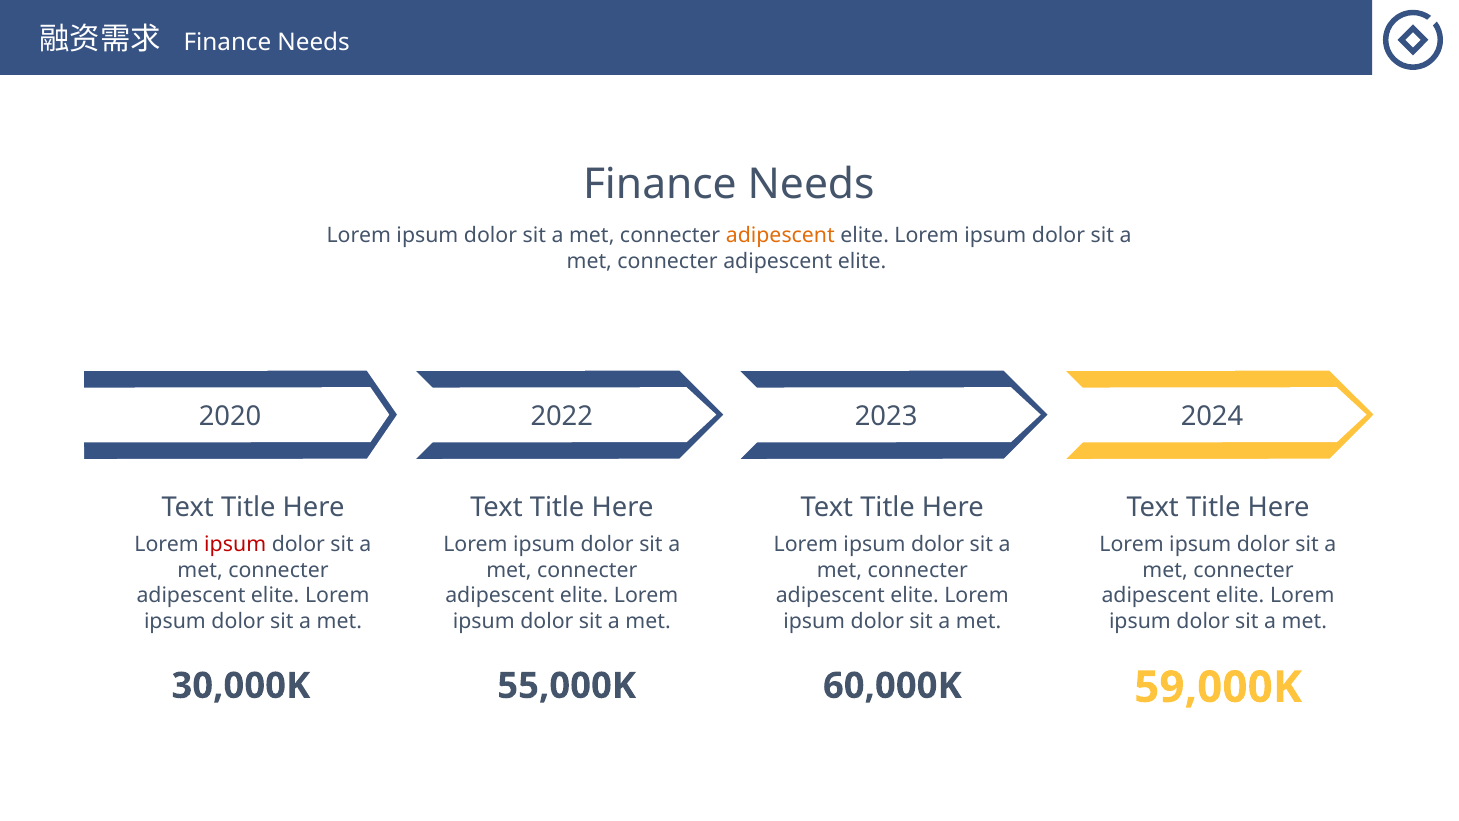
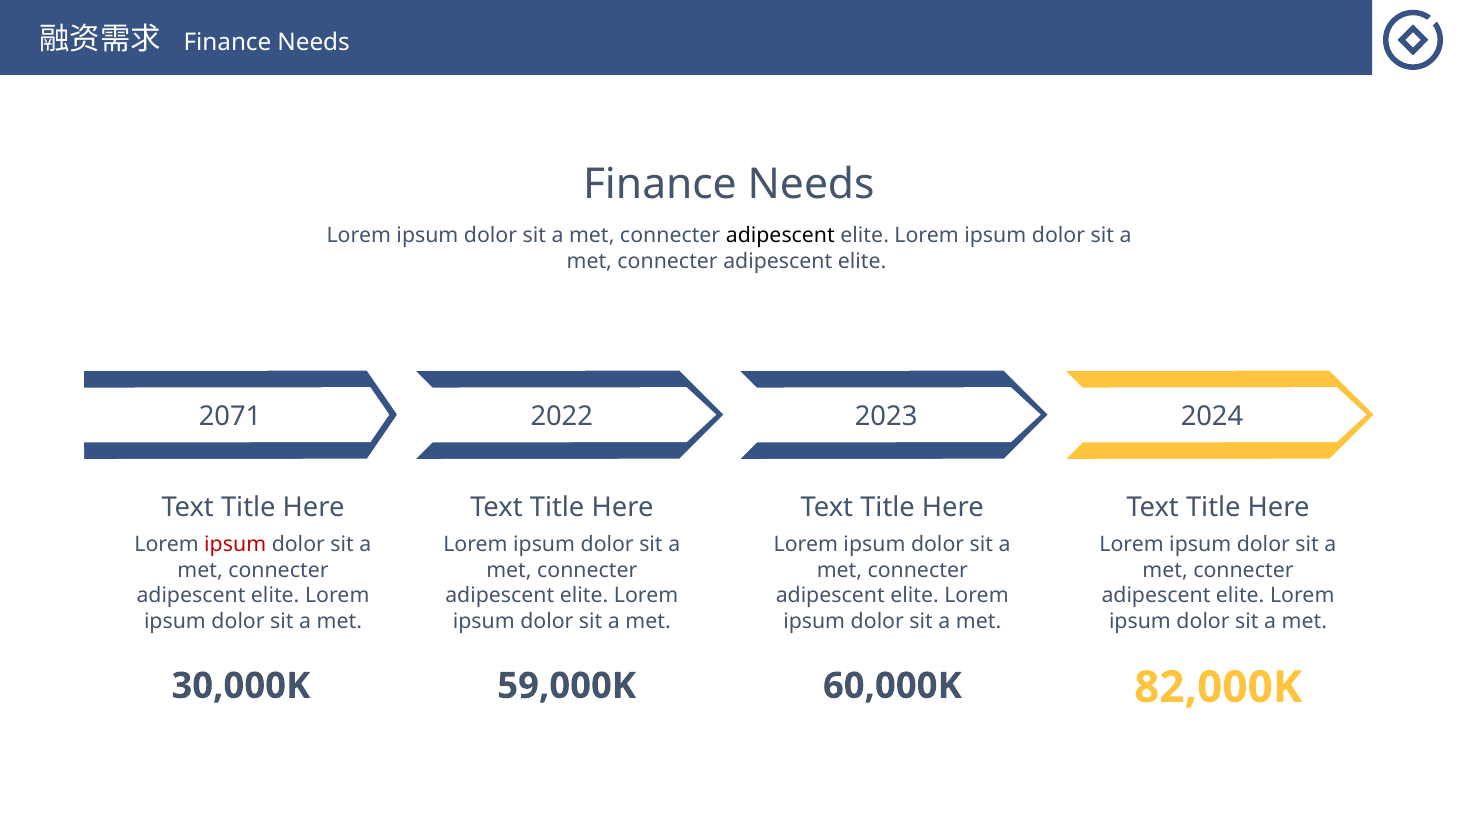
adipescent colour: orange -> black (780, 236)
2020: 2020 -> 2071 (230, 417)
55,000K: 55,000K -> 59,000K (567, 686)
59,000K: 59,000K -> 82,000K (1218, 687)
